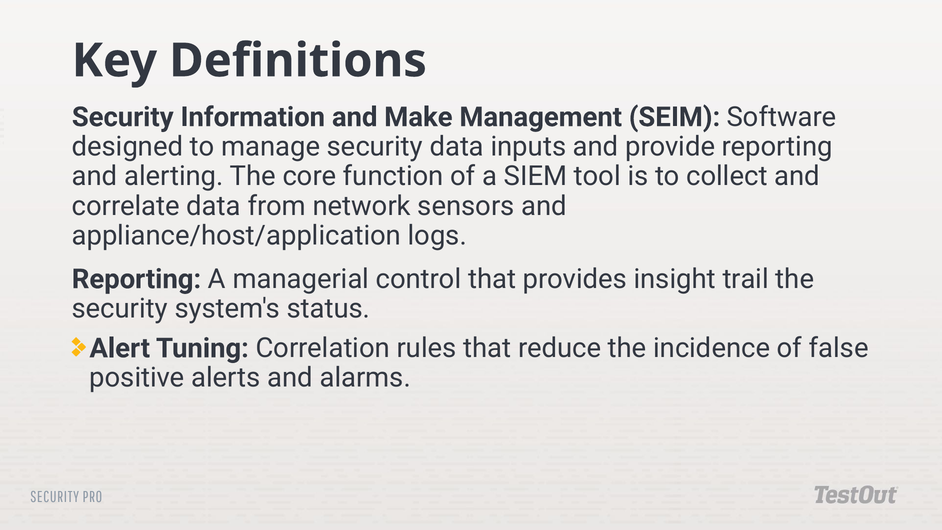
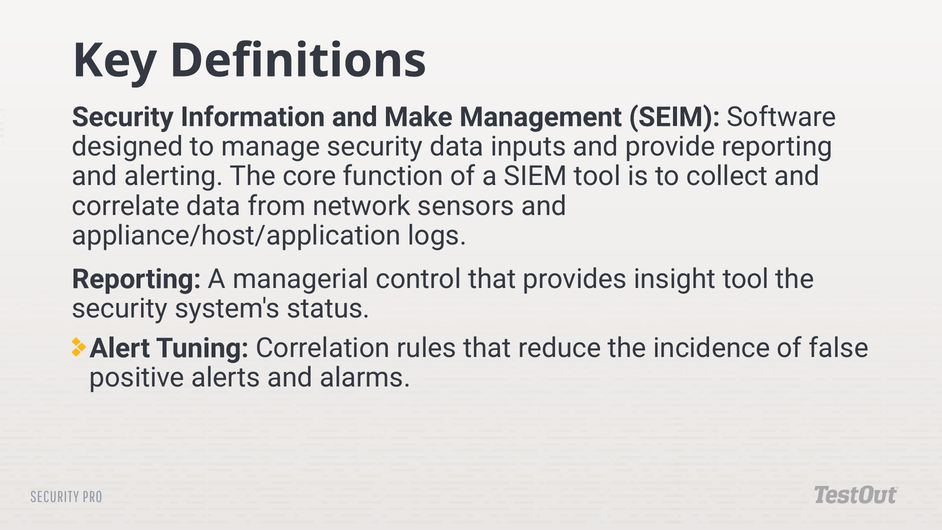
insight trail: trail -> tool (746, 279)
